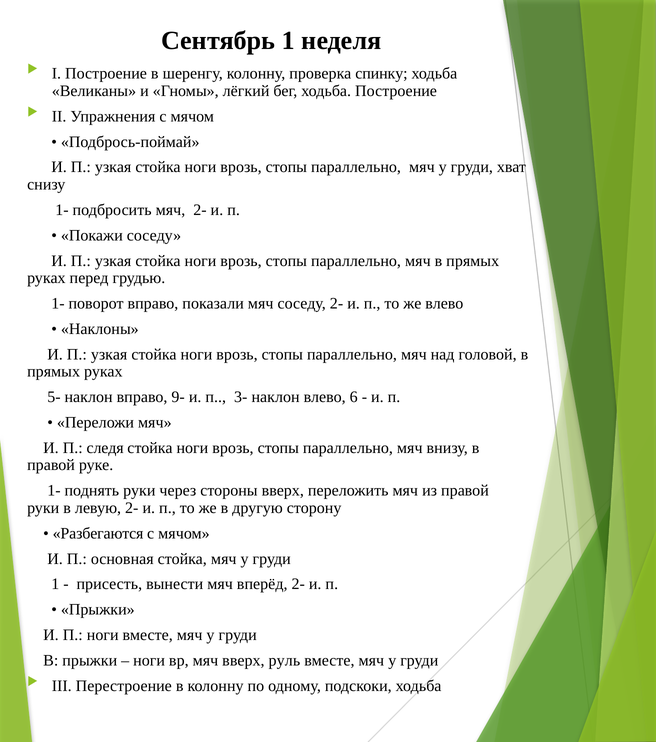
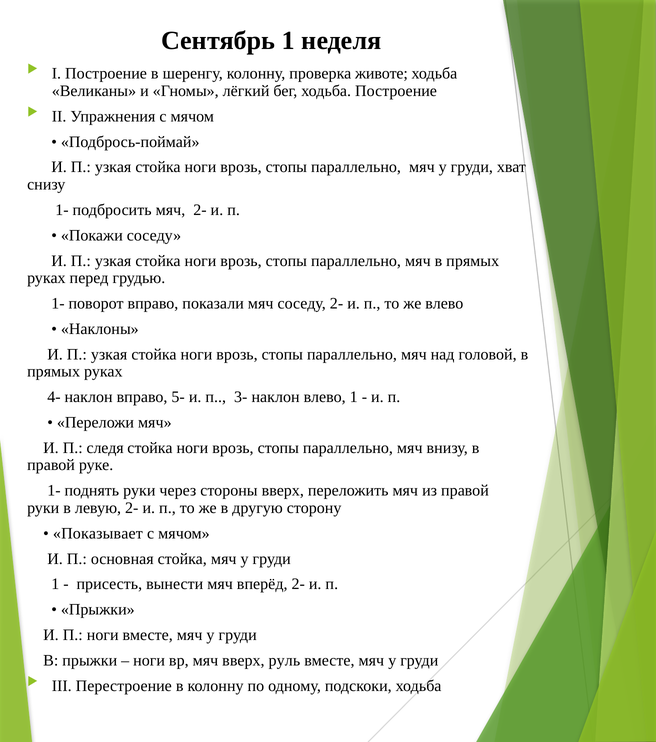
спинку: спинку -> животе (381, 74)
5-: 5- -> 4- (54, 397)
9-: 9- -> 5- (178, 397)
влево 6: 6 -> 1 (354, 397)
Разбегаются: Разбегаются -> Показывает (98, 534)
